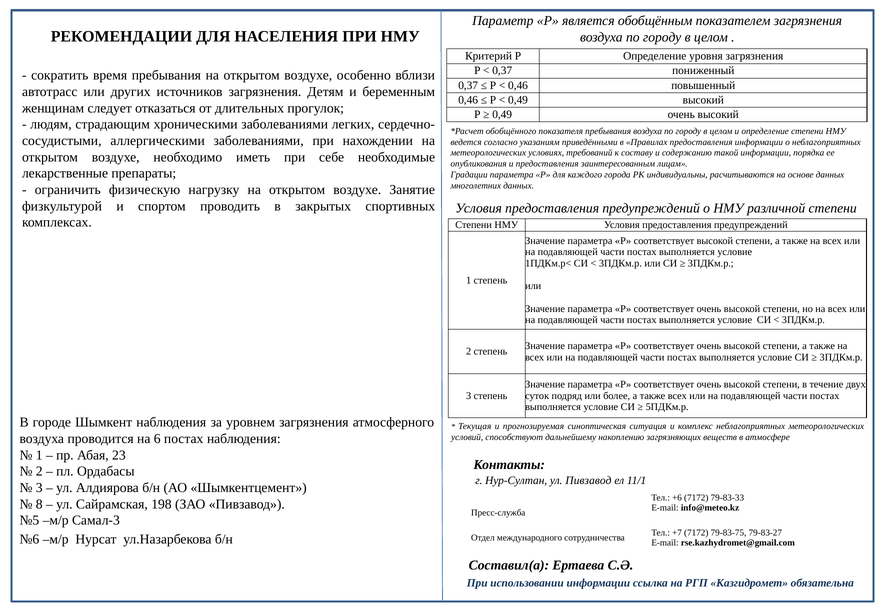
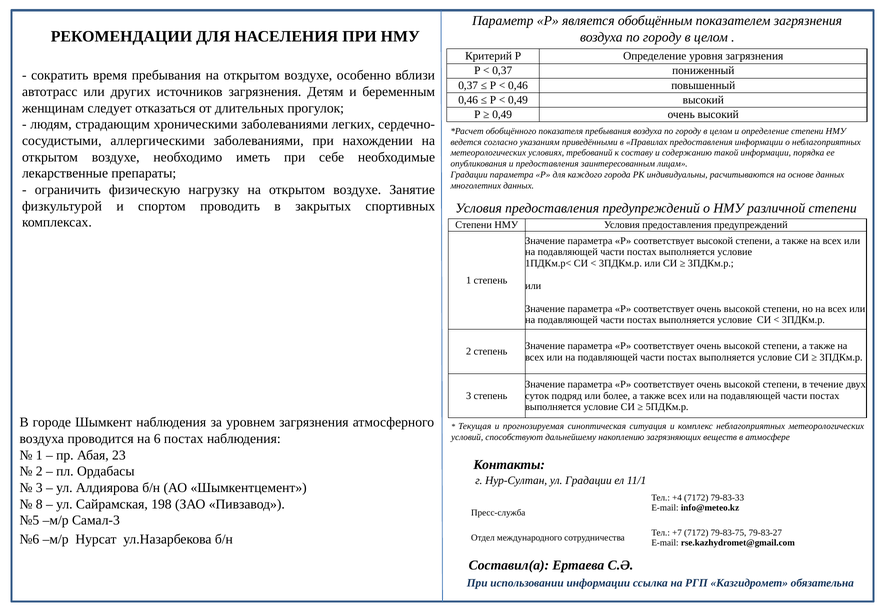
ул Пивзавод: Пивзавод -> Градации (589, 481)
+6: +6 -> +4 (677, 498)
